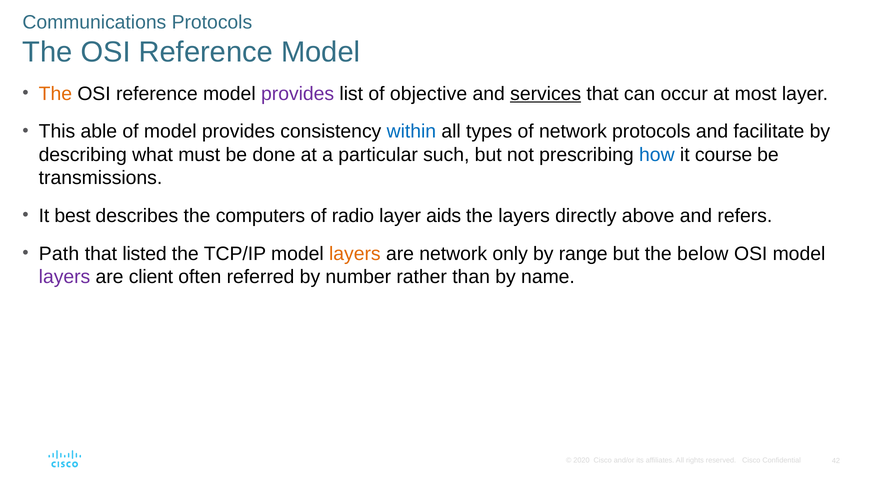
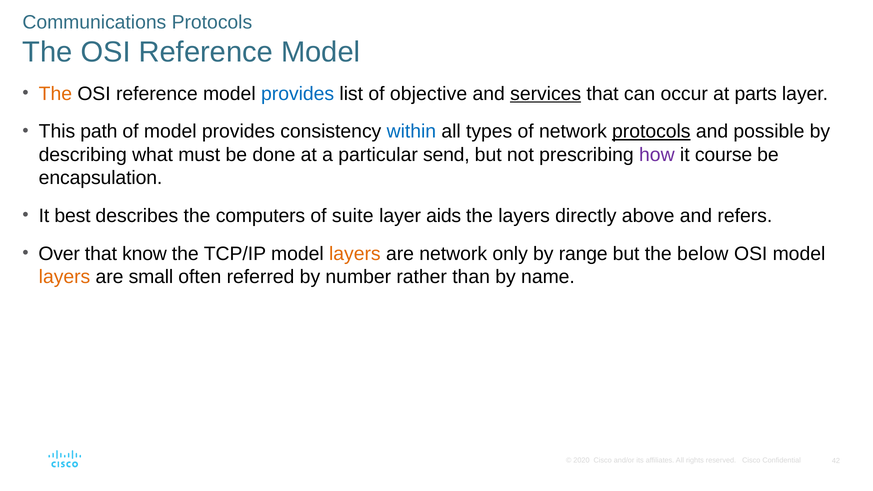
provides colour: purple -> blue (298, 94)
most: most -> parts (756, 94)
able: able -> path (99, 131)
protocols underline: none -> present (651, 131)
facilitate: facilitate -> possible (769, 131)
such: such -> send (446, 155)
how colour: blue -> purple (657, 155)
transmissions: transmissions -> encapsulation (101, 178)
radio: radio -> suite (353, 216)
Path: Path -> Over (59, 254)
listed: listed -> know (145, 254)
layers colour: purple -> orange (65, 277)
client: client -> small (151, 277)
